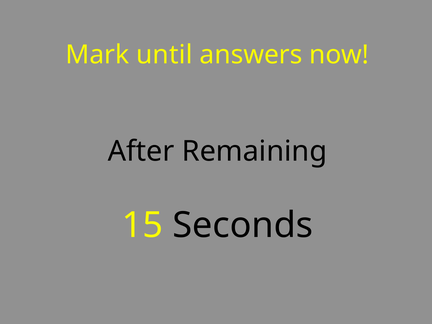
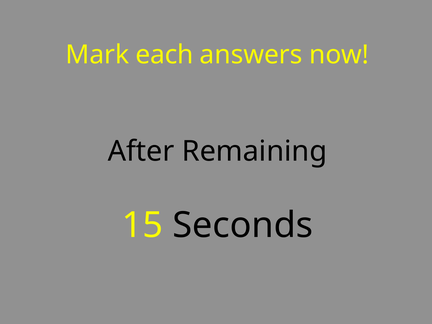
until: until -> each (165, 55)
